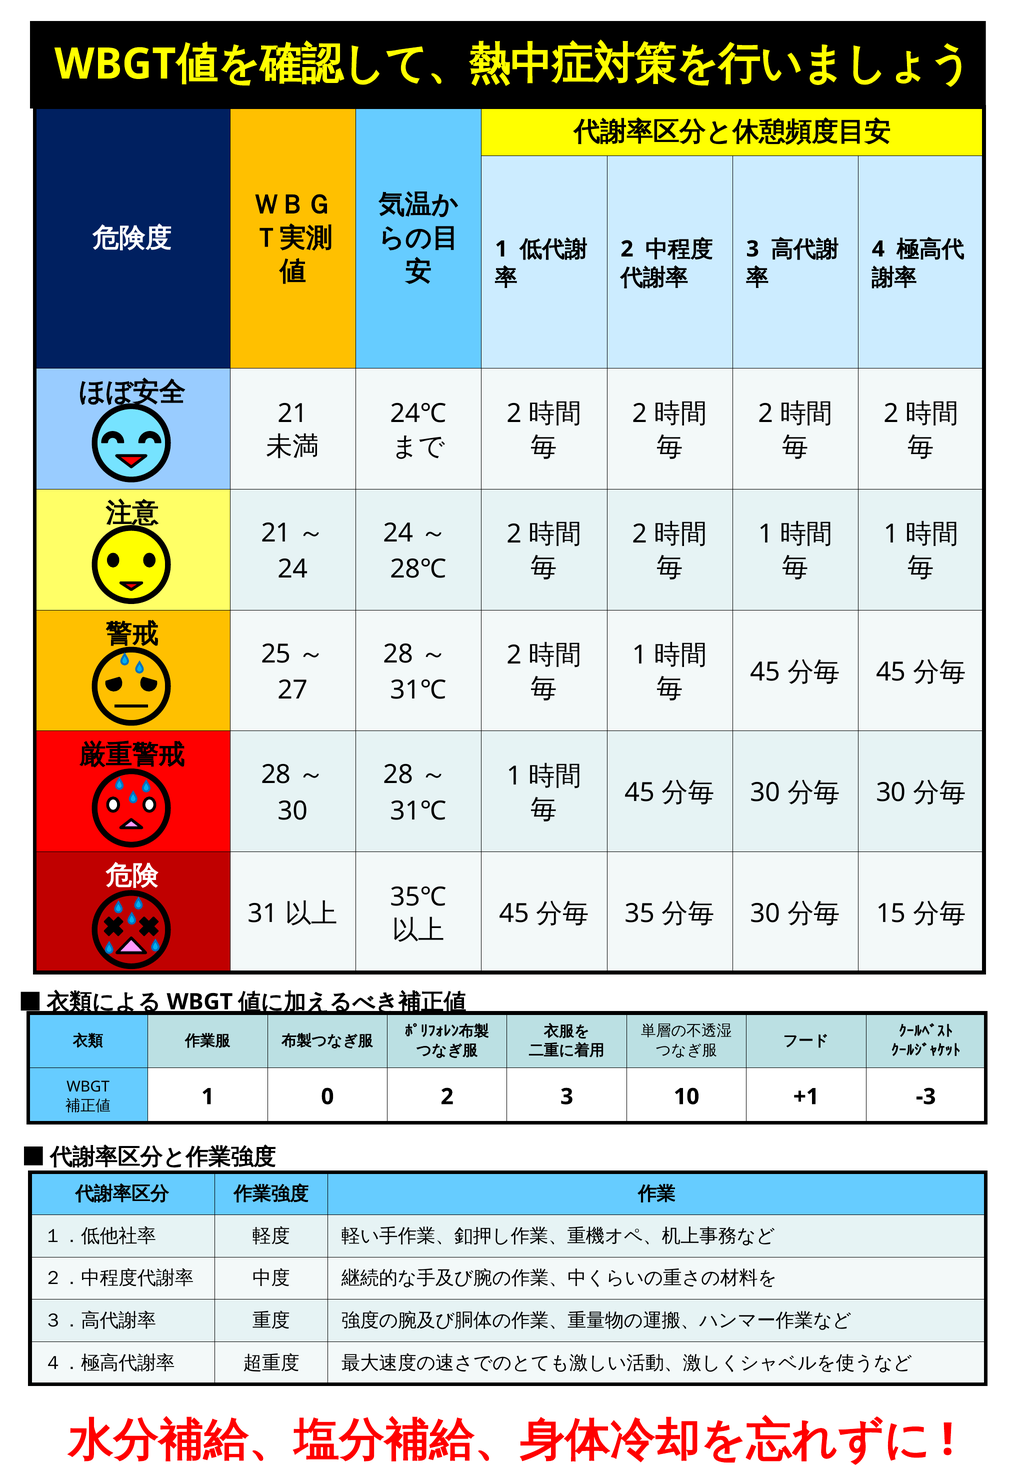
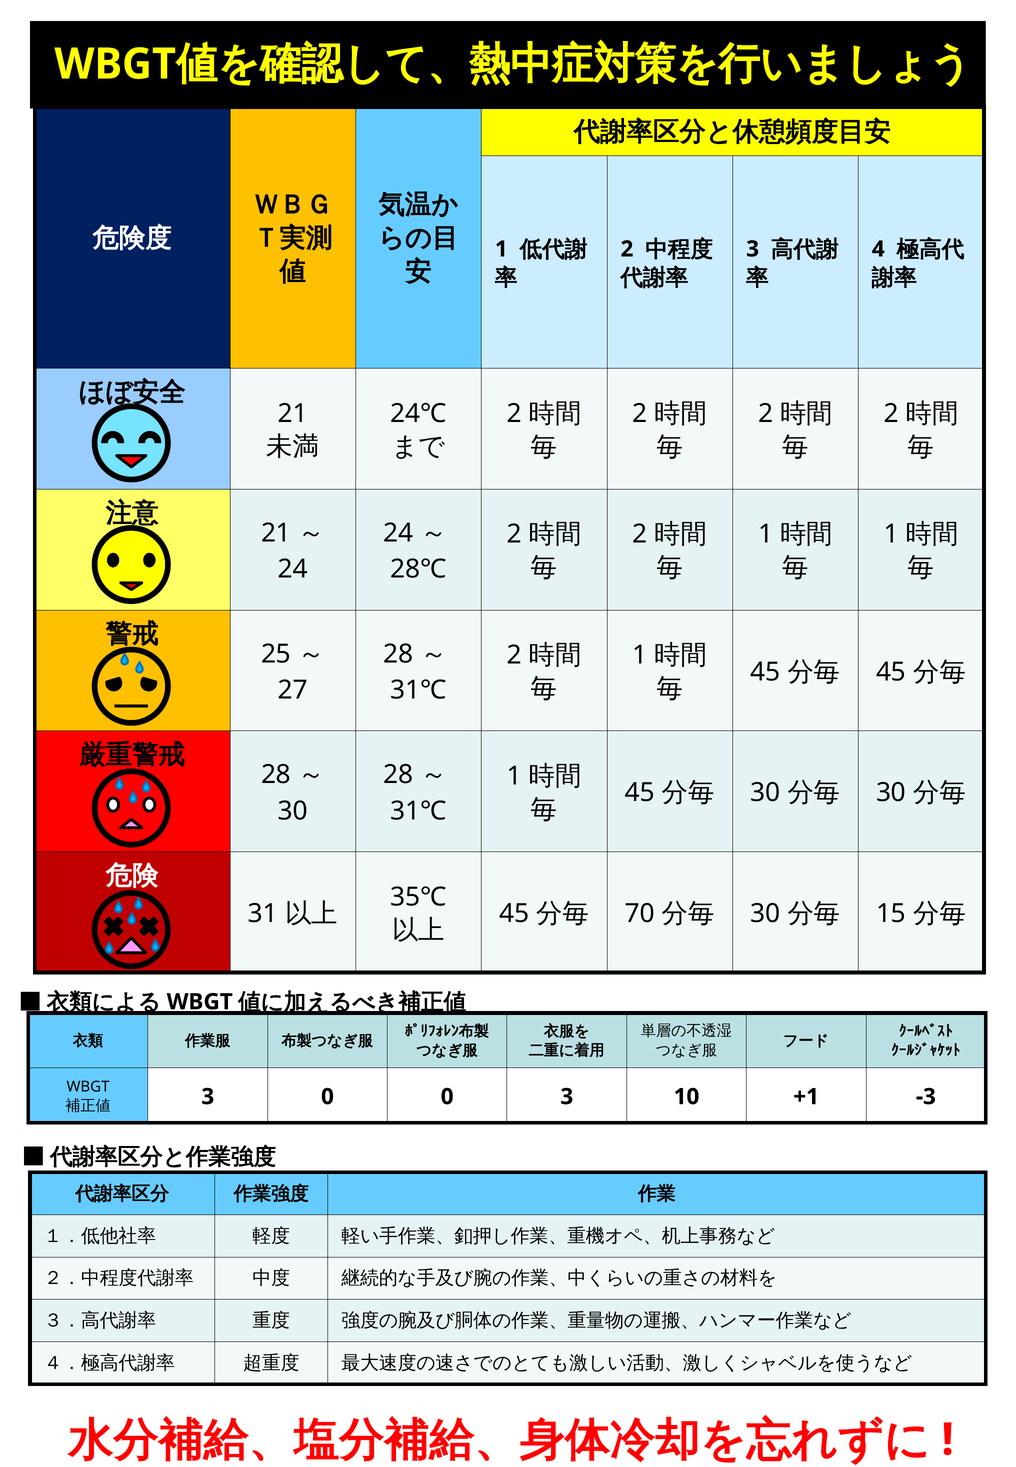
35: 35 -> 70 (640, 914)
1: 1 -> 3 (208, 1097)
0 2: 2 -> 0 (447, 1097)
